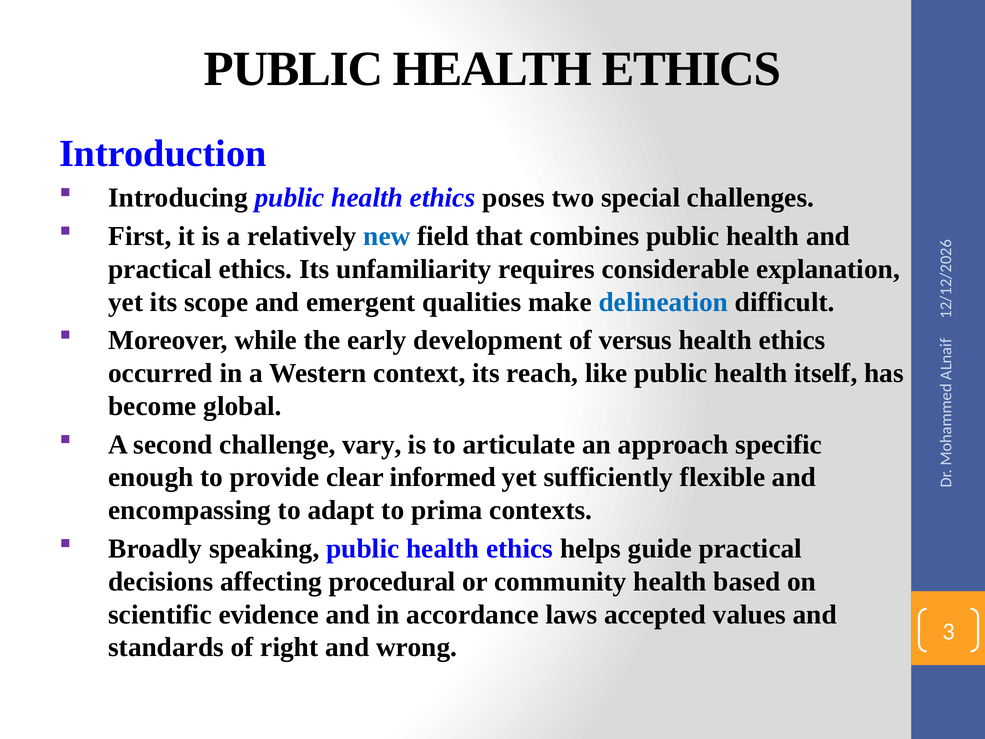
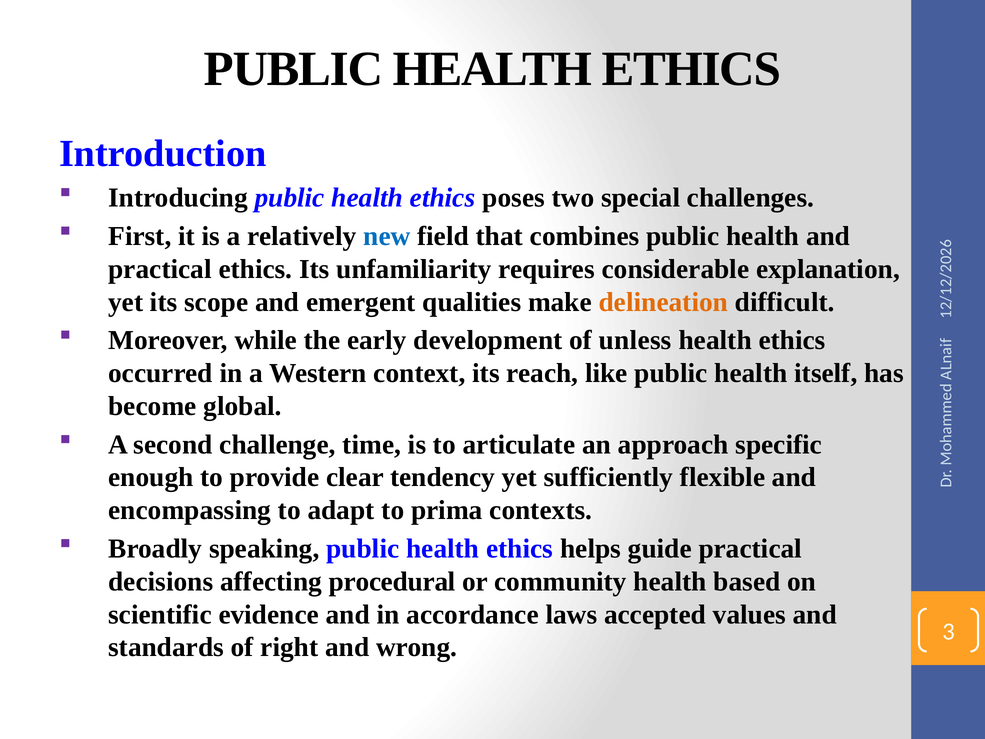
delineation colour: blue -> orange (663, 302)
versus: versus -> unless (635, 340)
vary: vary -> time (372, 444)
informed: informed -> tendency (443, 477)
